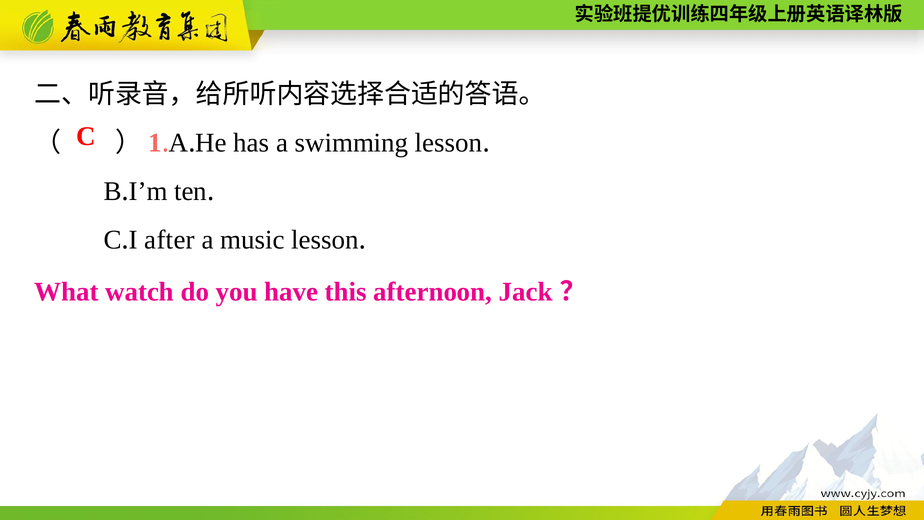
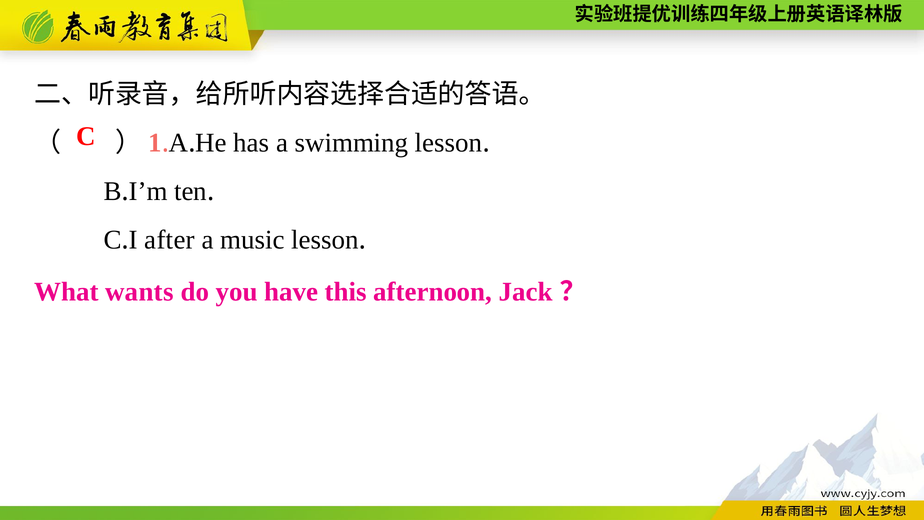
watch: watch -> wants (139, 292)
